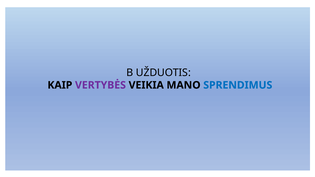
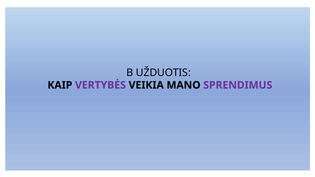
SPRENDIMUS colour: blue -> purple (238, 85)
